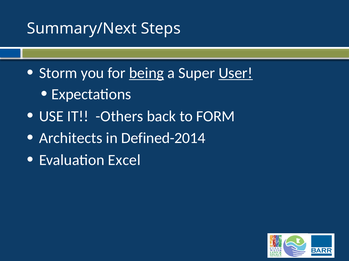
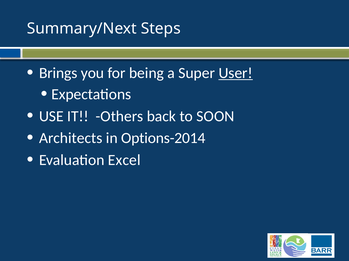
Storm: Storm -> Brings (58, 73)
being underline: present -> none (147, 73)
FORM: FORM -> SOON (215, 116)
Defined-2014: Defined-2014 -> Options-2014 (163, 138)
